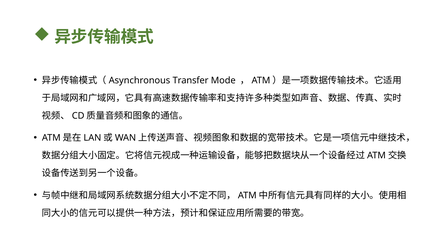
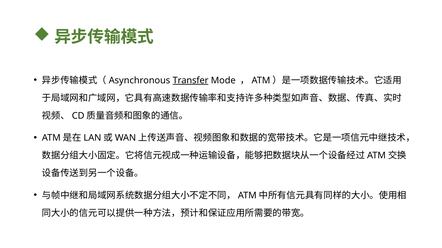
Transfer underline: none -> present (191, 81)
